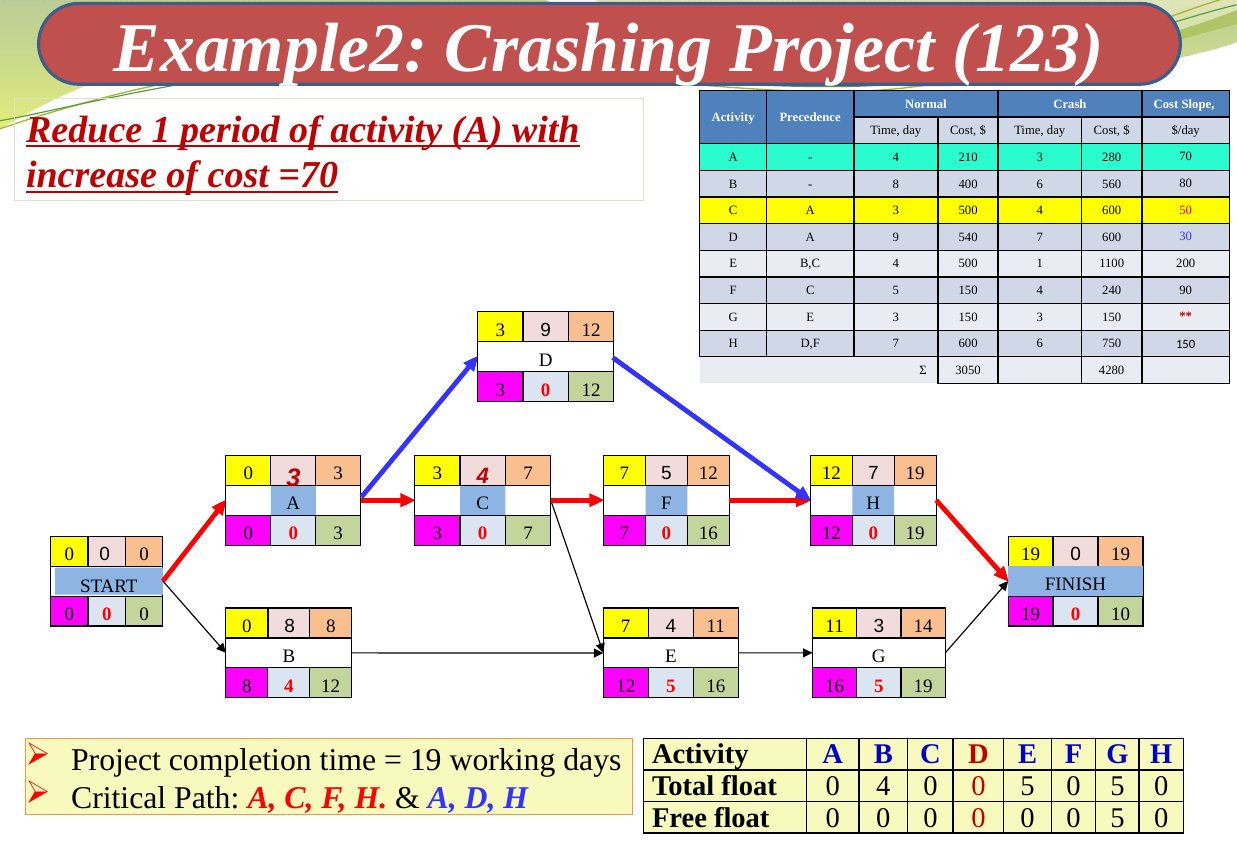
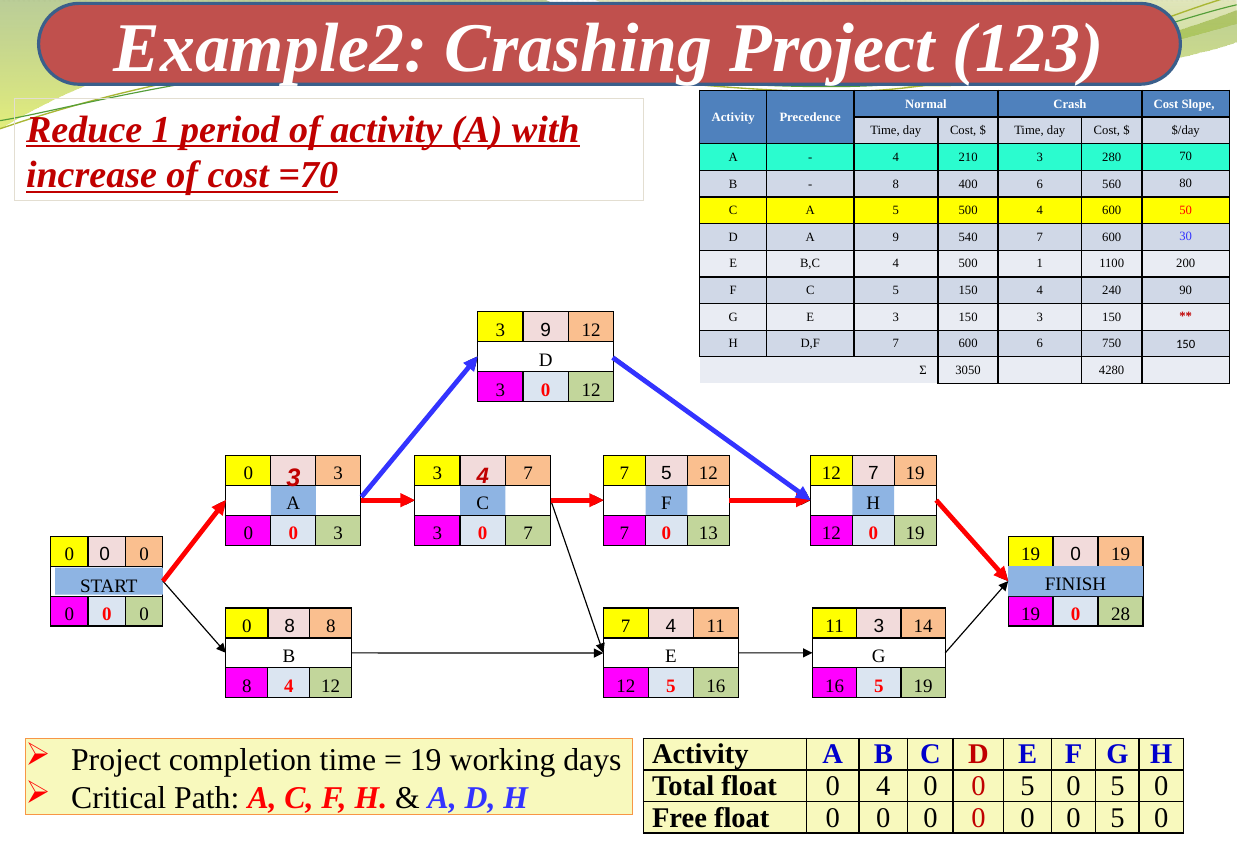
A 3: 3 -> 5 (896, 211)
0 16: 16 -> 13 (708, 534)
10: 10 -> 28 (1121, 615)
